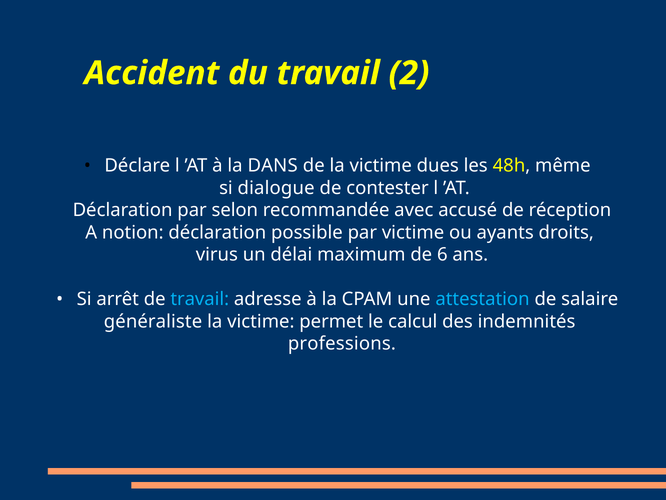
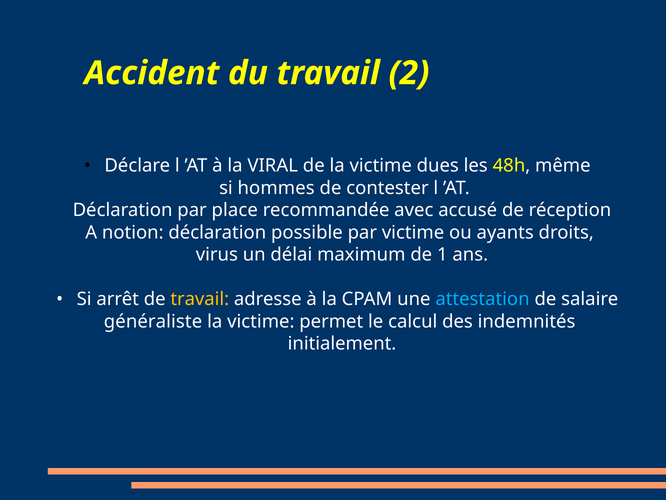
DANS: DANS -> VIRAL (273, 166)
dialogue: dialogue -> hommes (276, 188)
selon: selon -> place (235, 210)
6: 6 -> 1 (442, 254)
travail colour: light blue -> yellow (200, 299)
professions: professions -> initialement (342, 343)
